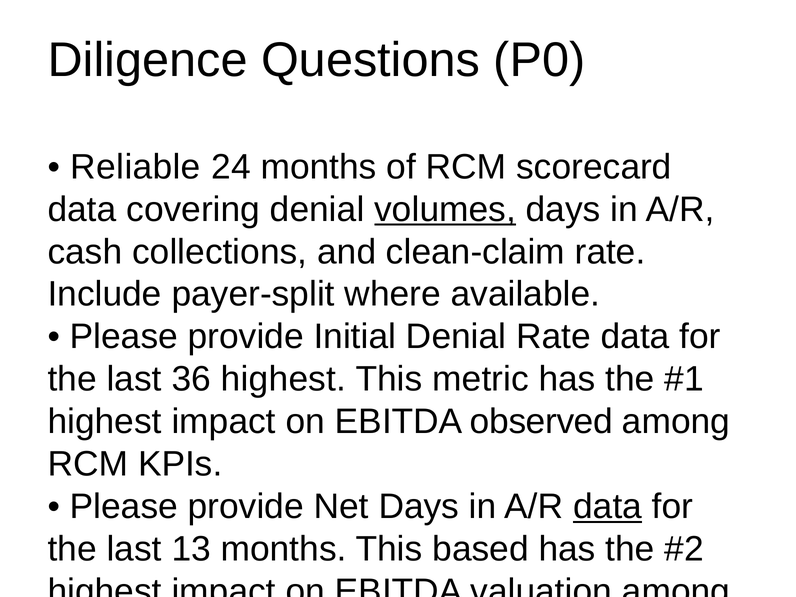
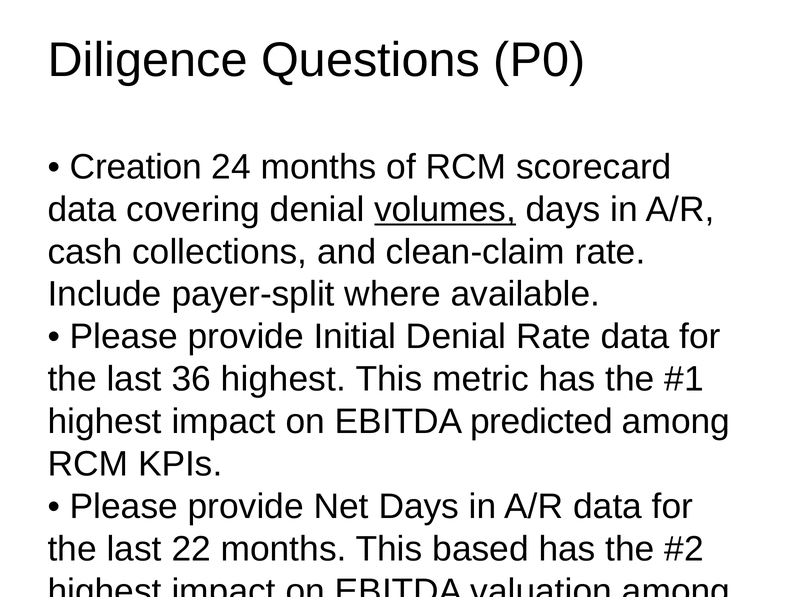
Reliable: Reliable -> Creation (136, 167)
observed: observed -> predicted (541, 422)
data underline: present -> none (608, 507)
13: 13 -> 22 (191, 549)
